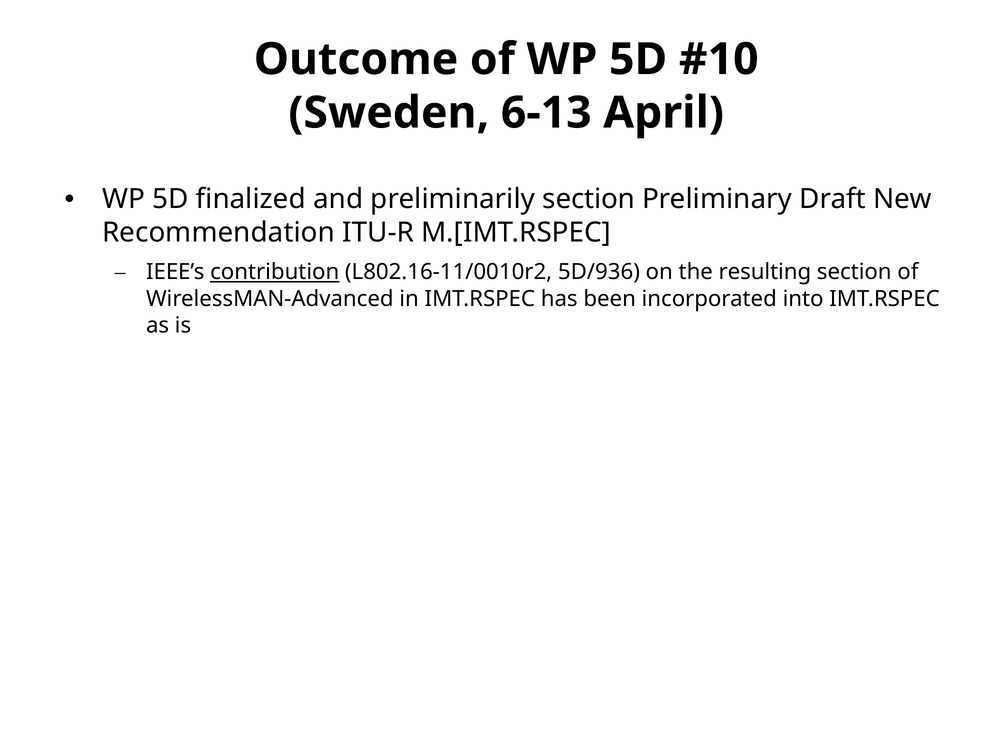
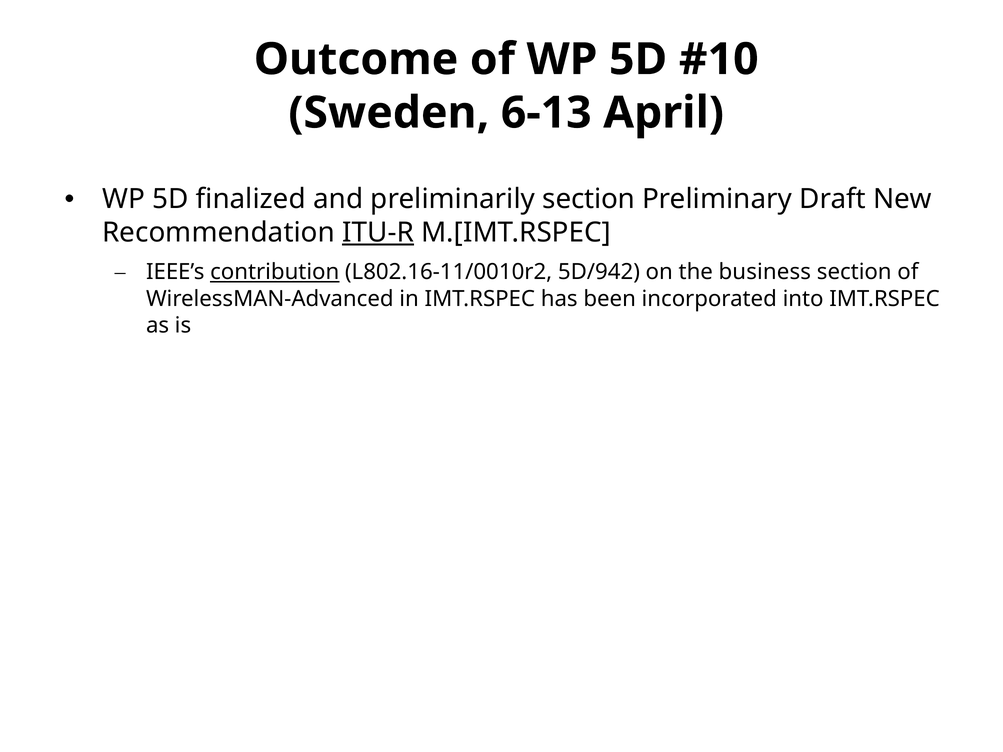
ITU-R underline: none -> present (378, 233)
5D/936: 5D/936 -> 5D/942 (599, 272)
resulting: resulting -> business (765, 272)
